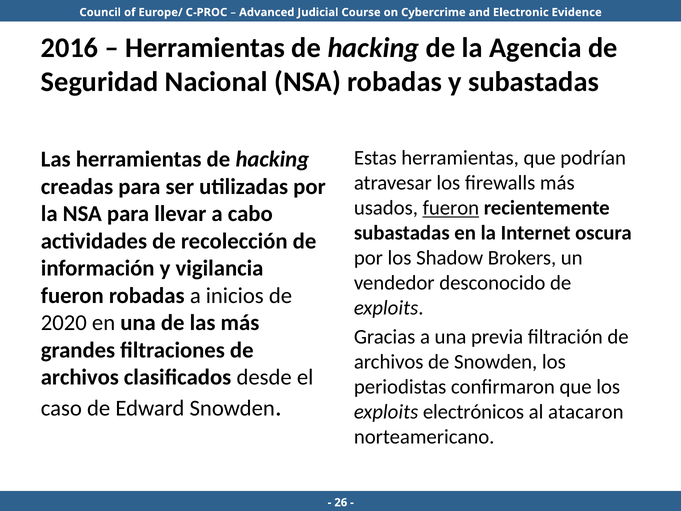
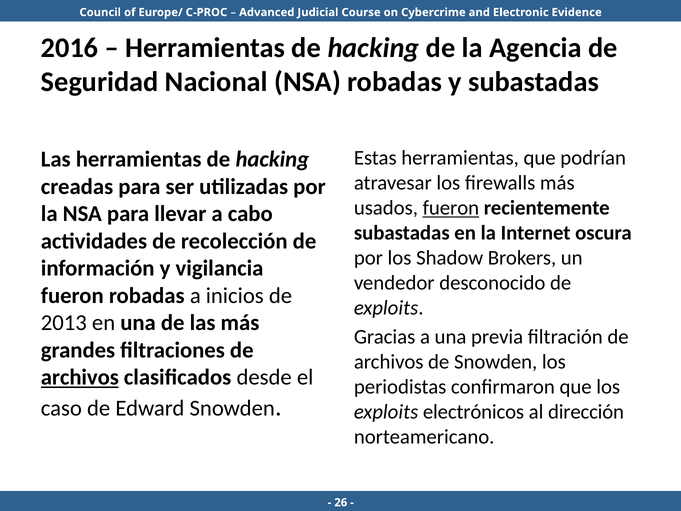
2020: 2020 -> 2013 (64, 323)
archivos underline: none -> present (80, 377)
atacaron: atacaron -> dirección (586, 412)
